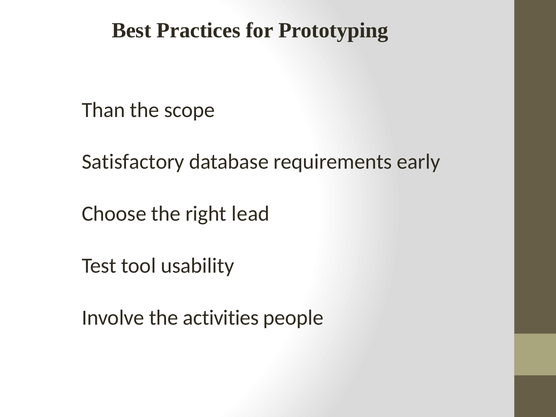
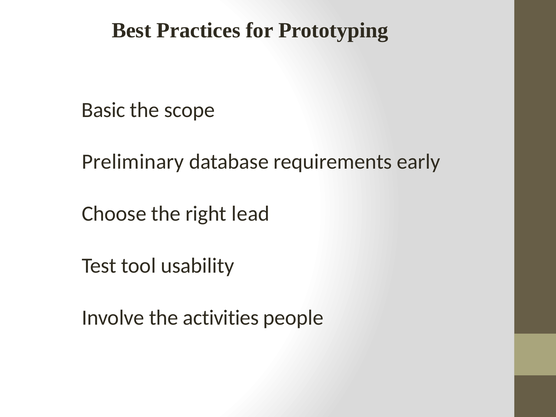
Than: Than -> Basic (104, 110)
Satisfactory: Satisfactory -> Preliminary (133, 162)
